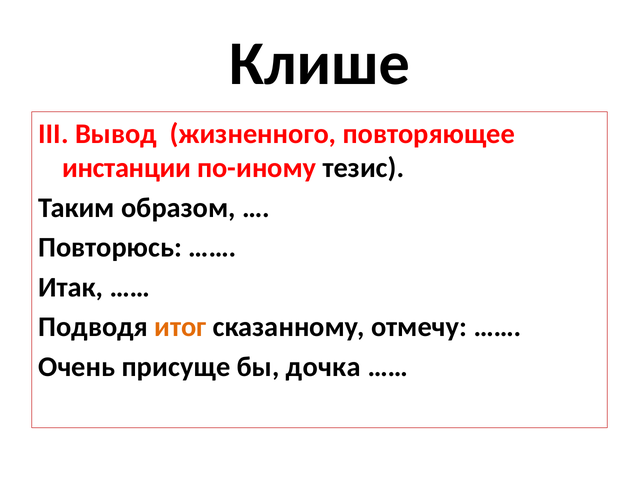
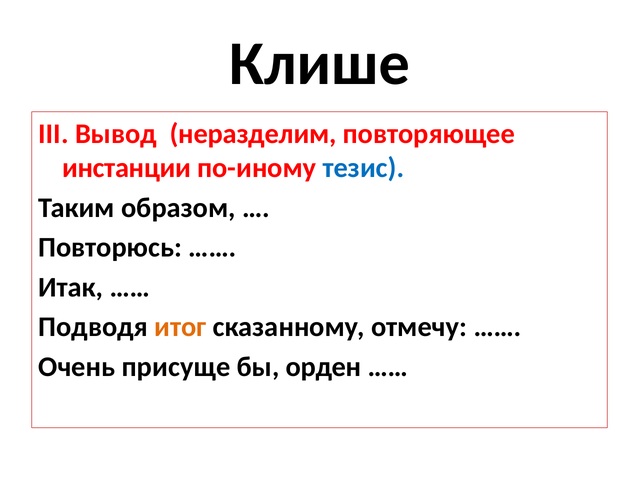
жизненного: жизненного -> неразделим (253, 134)
тезис colour: black -> blue (363, 168)
дочка: дочка -> орден (324, 367)
